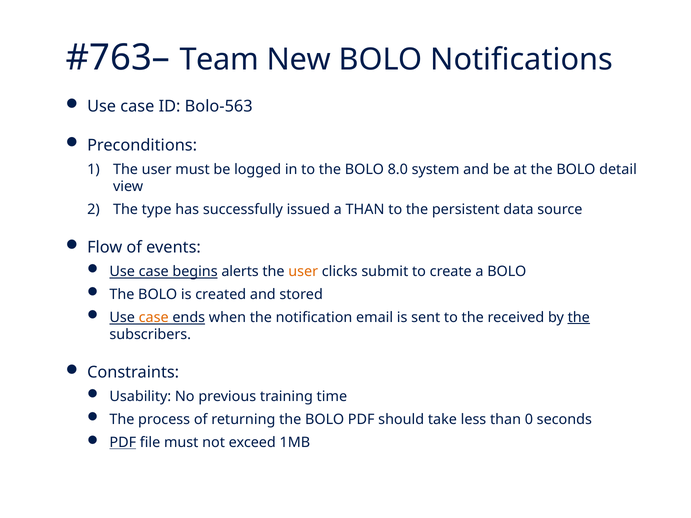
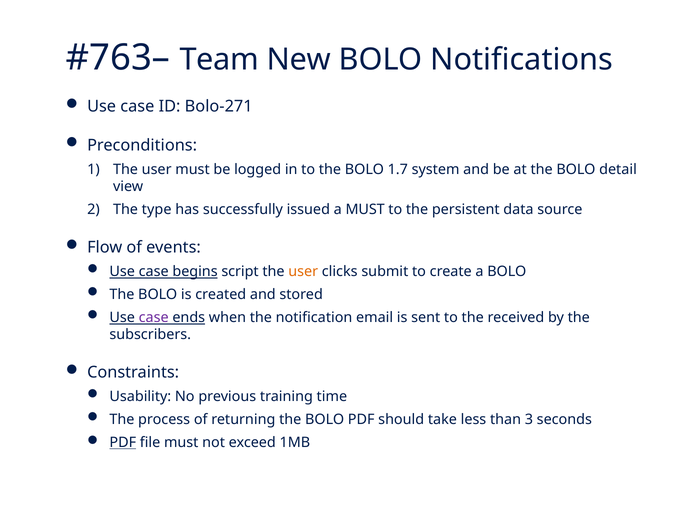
Bolo-563: Bolo-563 -> Bolo-271 (219, 107)
8.0: 8.0 -> 1.7 (398, 169)
a THAN: THAN -> MUST (365, 210)
alerts: alerts -> script (240, 272)
case colour: orange -> purple (154, 318)
the underline: present -> none (579, 318)
0: 0 -> 3 (529, 420)
